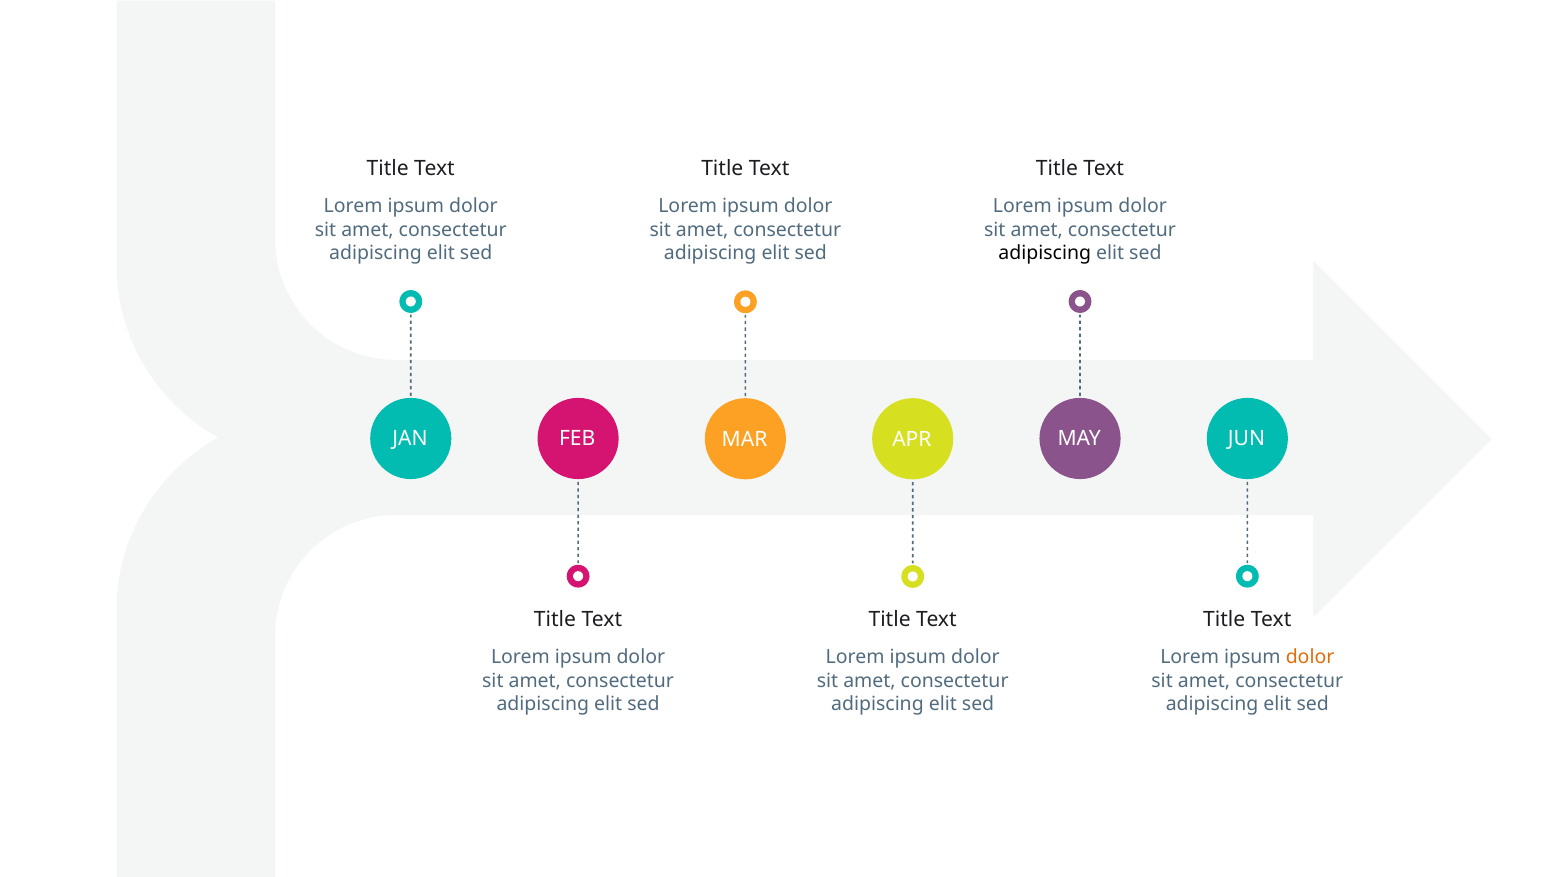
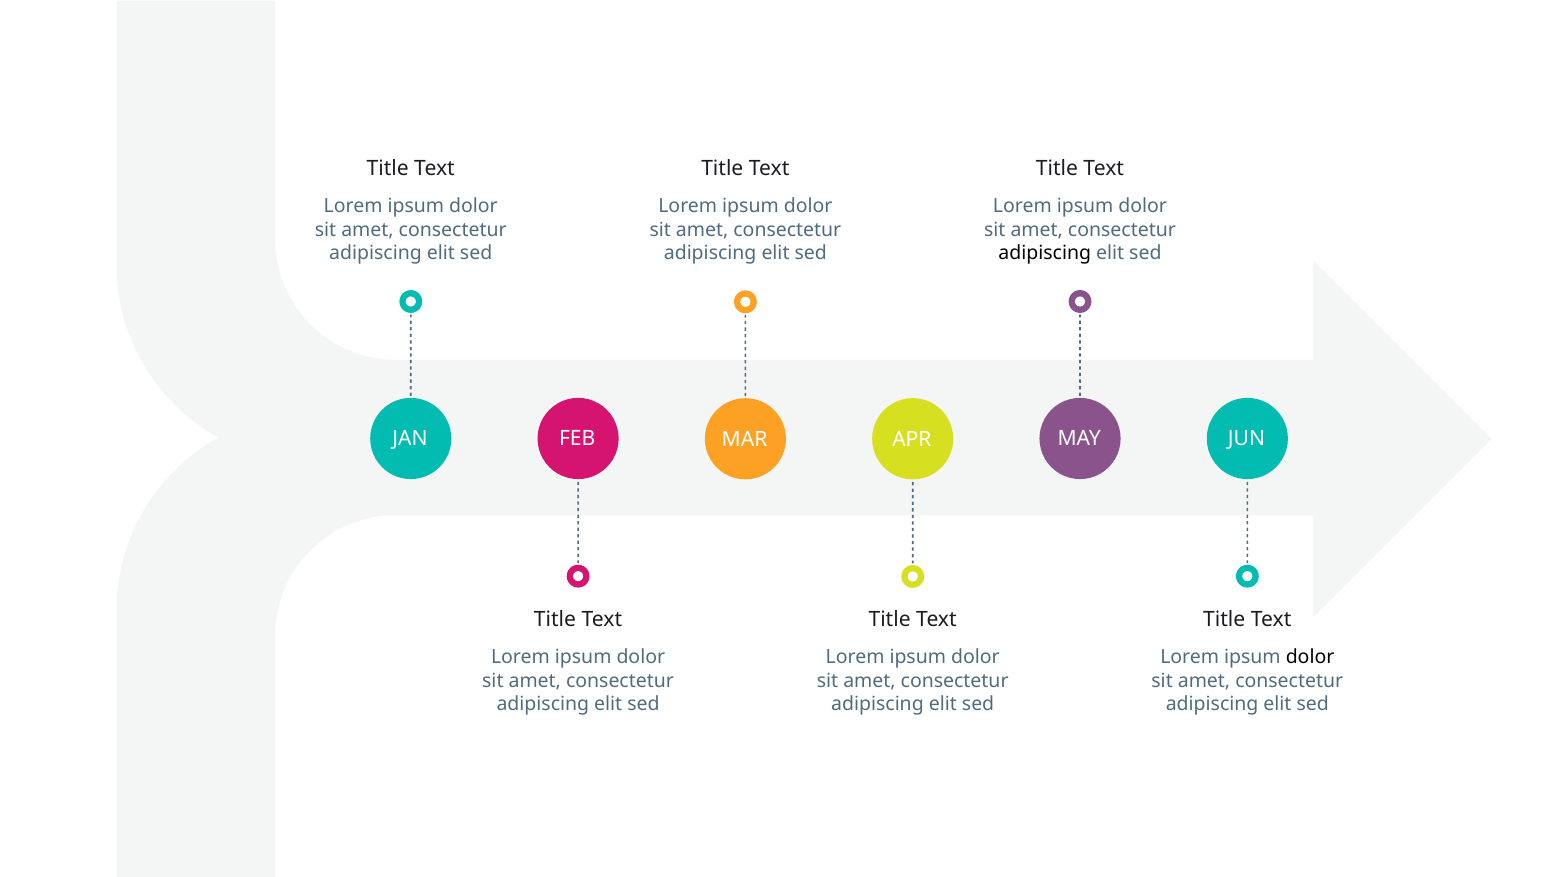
dolor colour: orange -> black (1310, 657)
